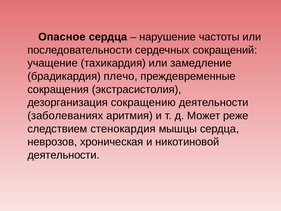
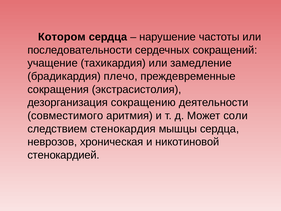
Опасное: Опасное -> Котором (62, 37)
заболеваниях: заболеваниях -> совместимого (65, 116)
реже: реже -> соли (236, 116)
деятельности: деятельности -> стенокардией (63, 155)
